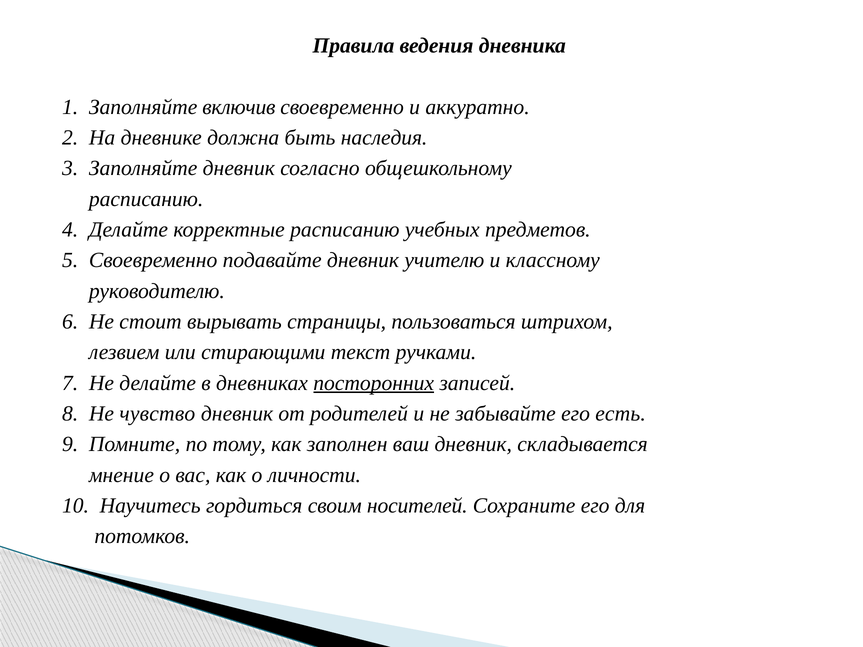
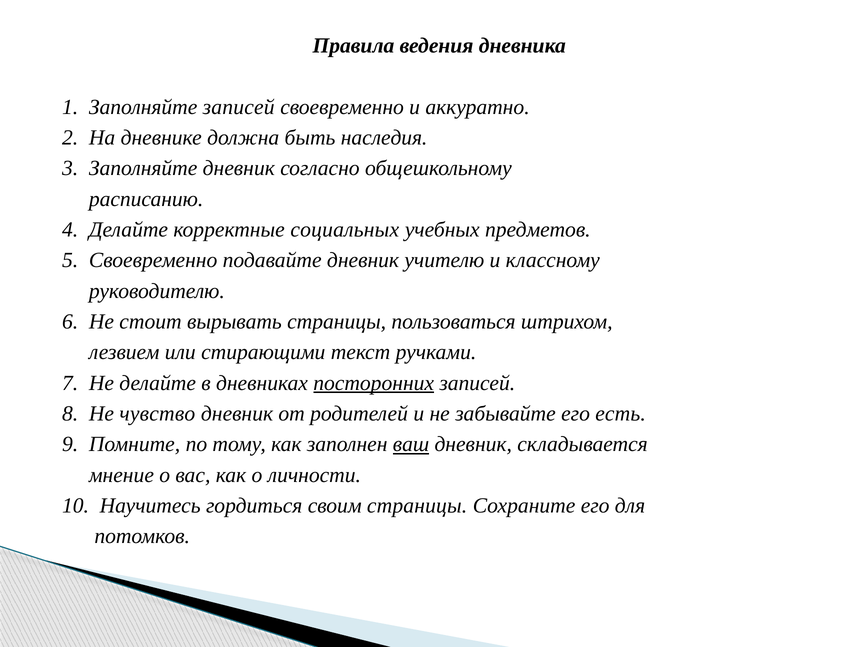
Заполняйте включив: включив -> записей (239, 107)
корректные расписанию: расписанию -> социальных (345, 230)
ваш underline: none -> present (411, 445)
своим носителей: носителей -> страницы (417, 506)
